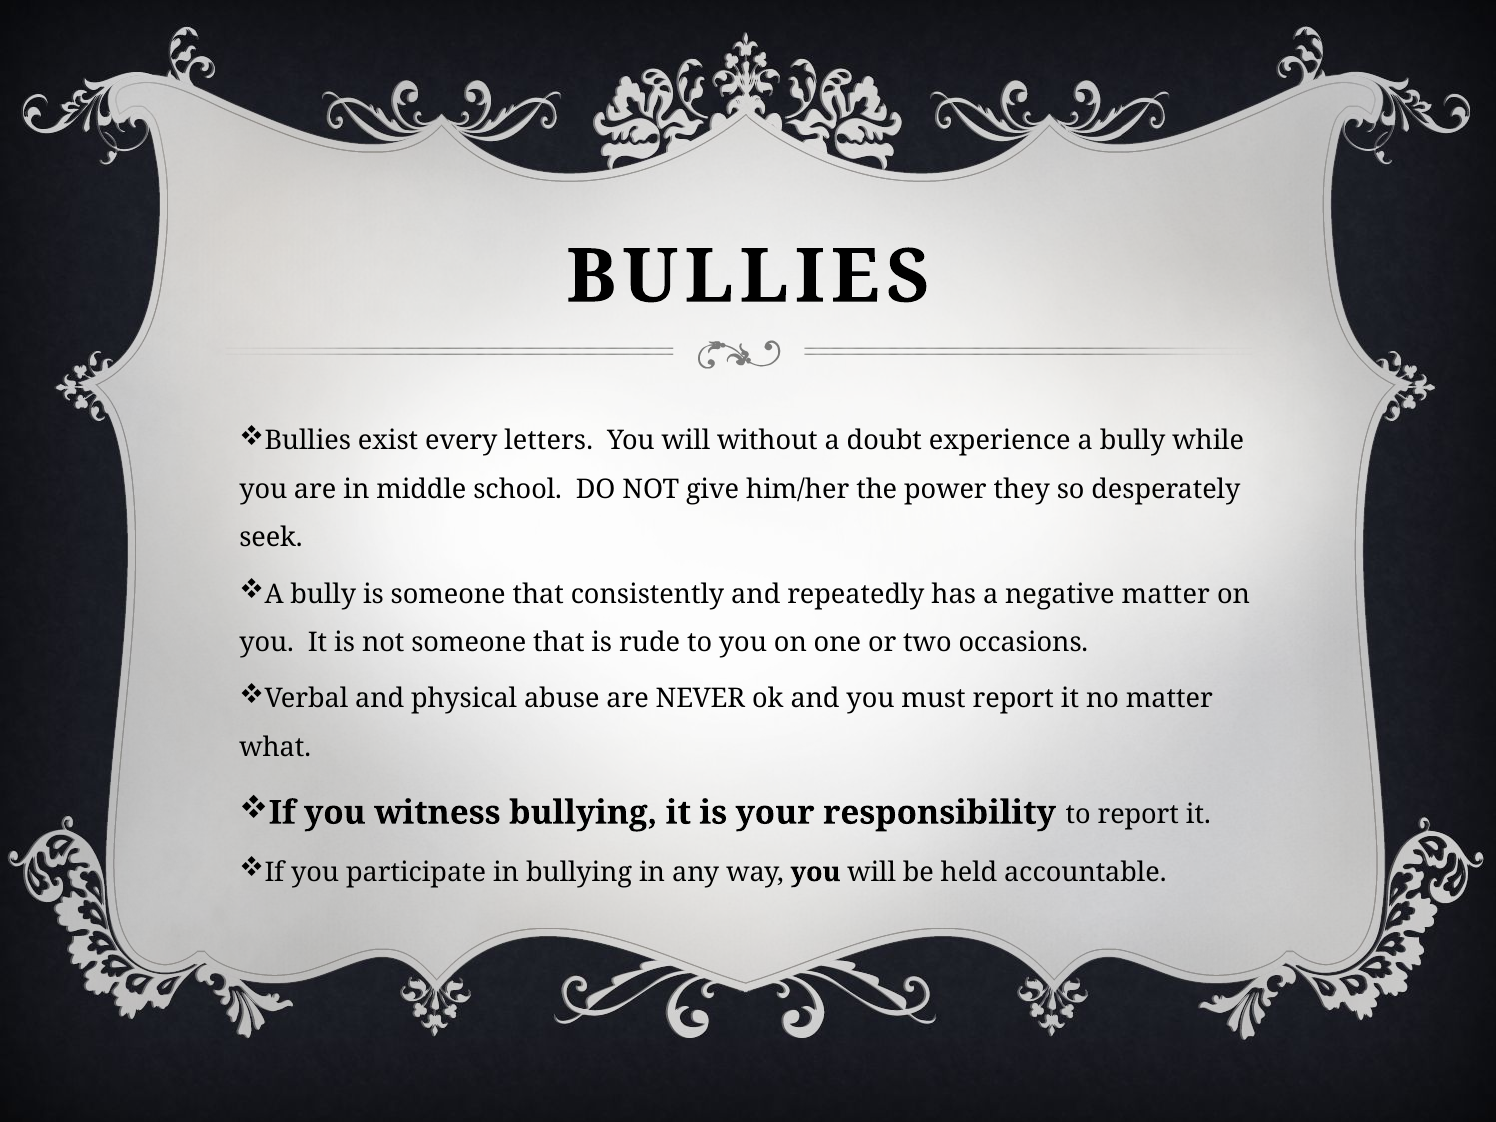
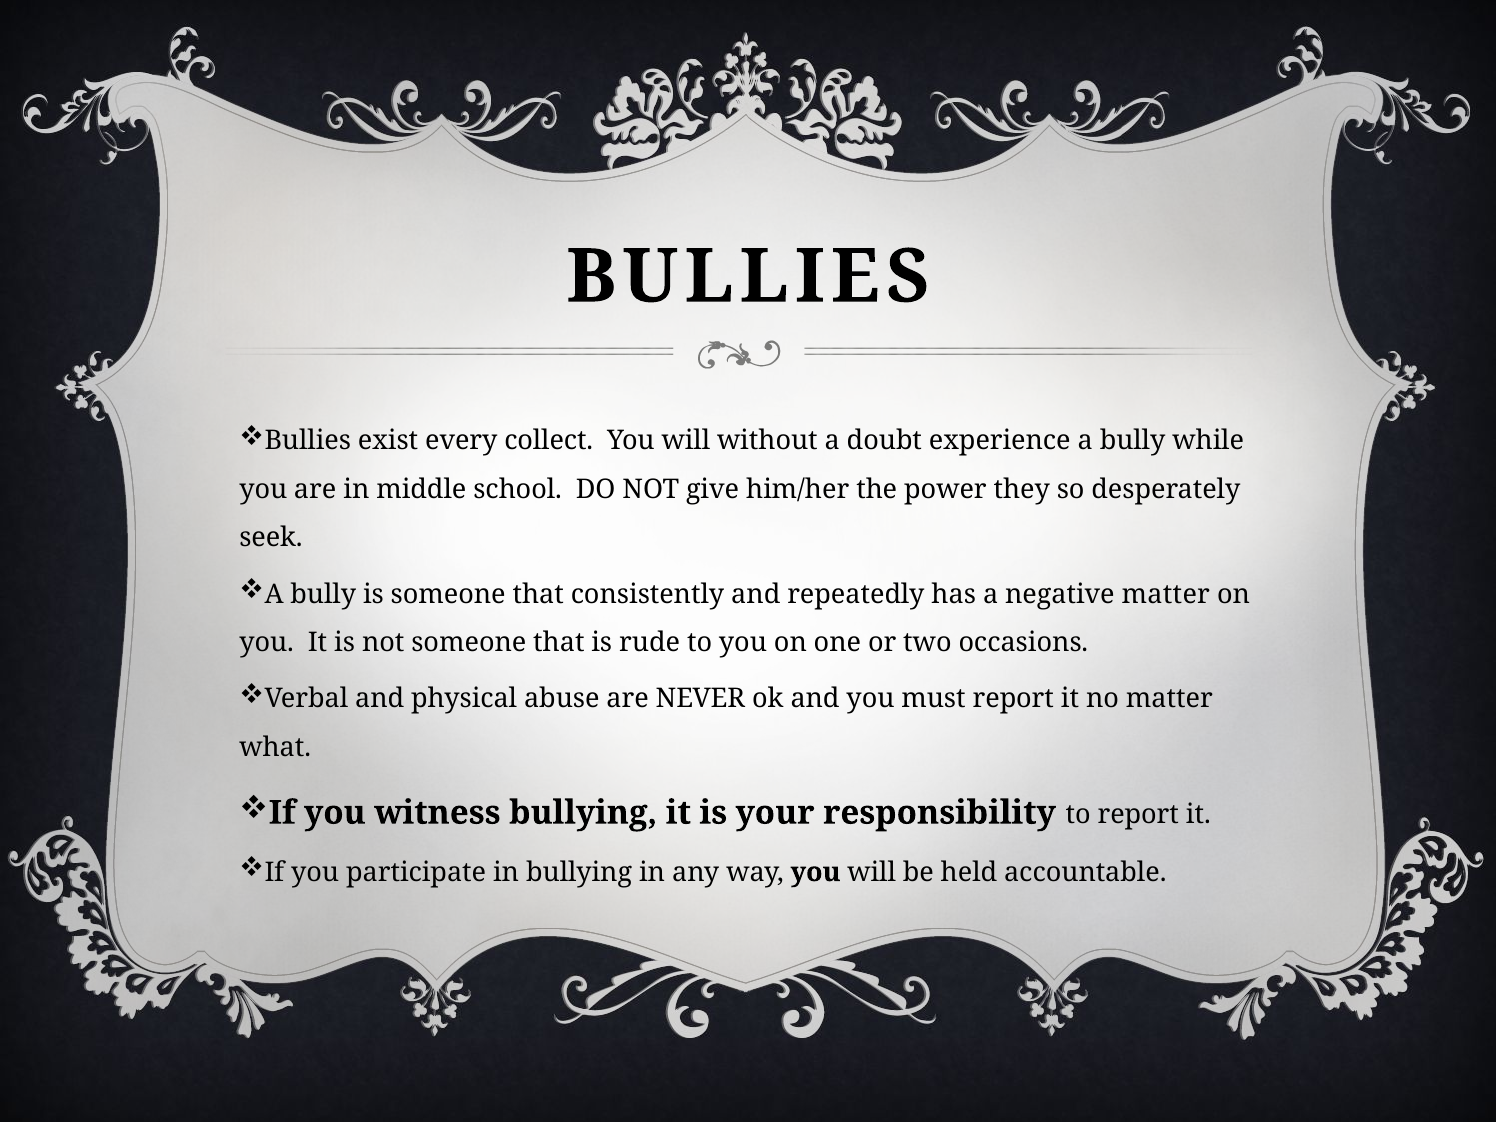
letters: letters -> collect (549, 441)
